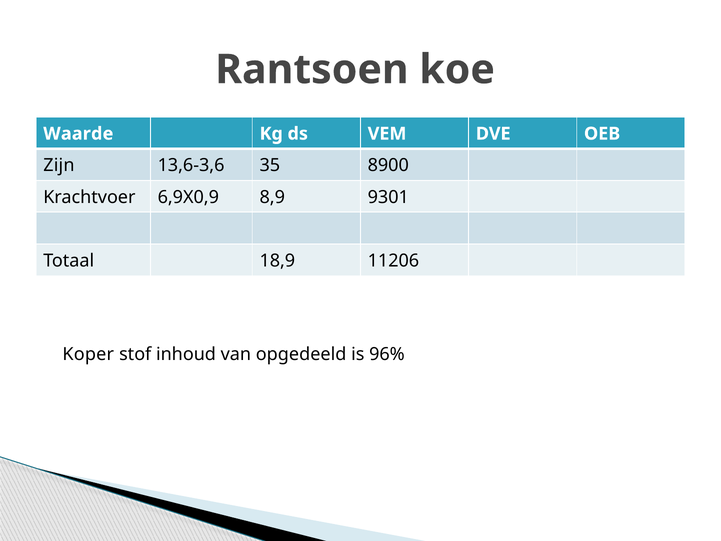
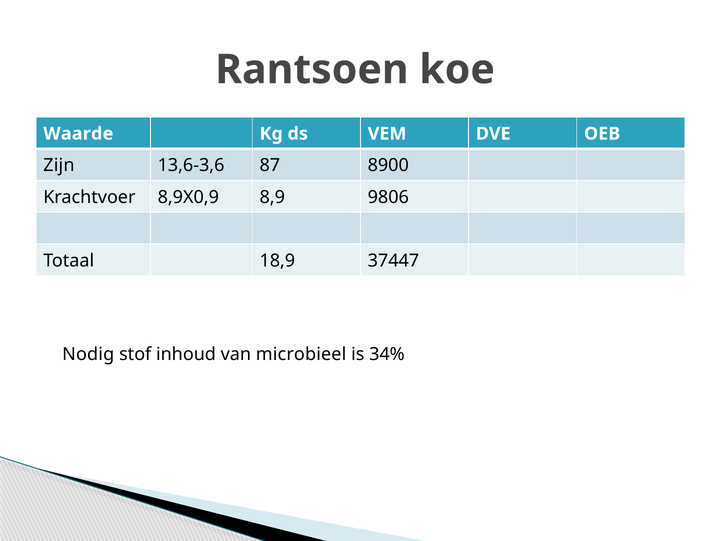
35: 35 -> 87 (270, 165)
6,9X0,9: 6,9X0,9 -> 8,9X0,9 (188, 197)
9301: 9301 -> 9806 (388, 197)
11206: 11206 -> 37447 (393, 261)
Koper: Koper -> Nodig (88, 354)
opgedeeld: opgedeeld -> microbieel (301, 354)
96%: 96% -> 34% (387, 354)
